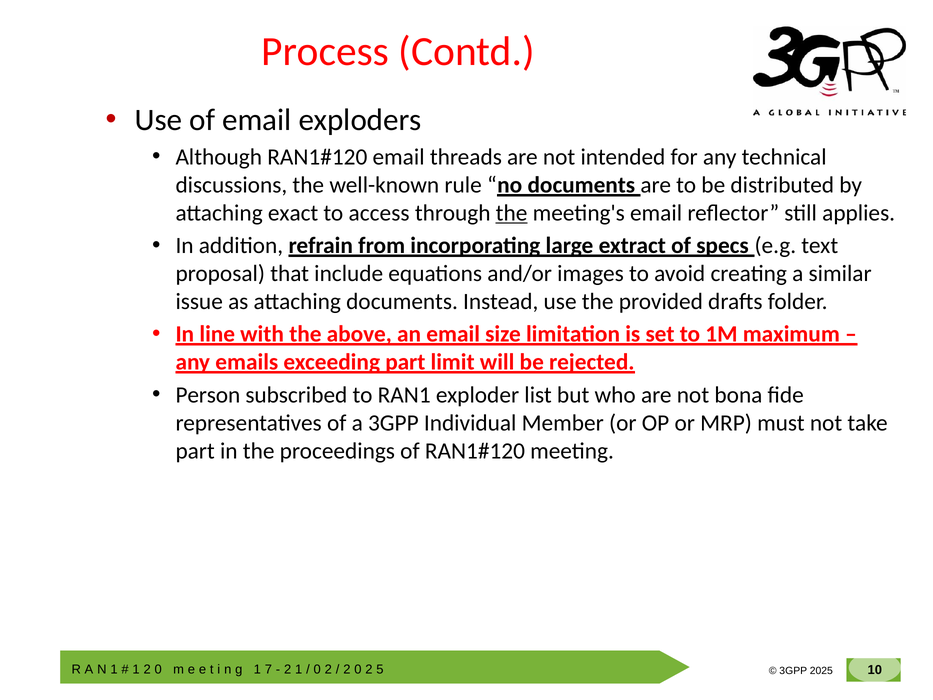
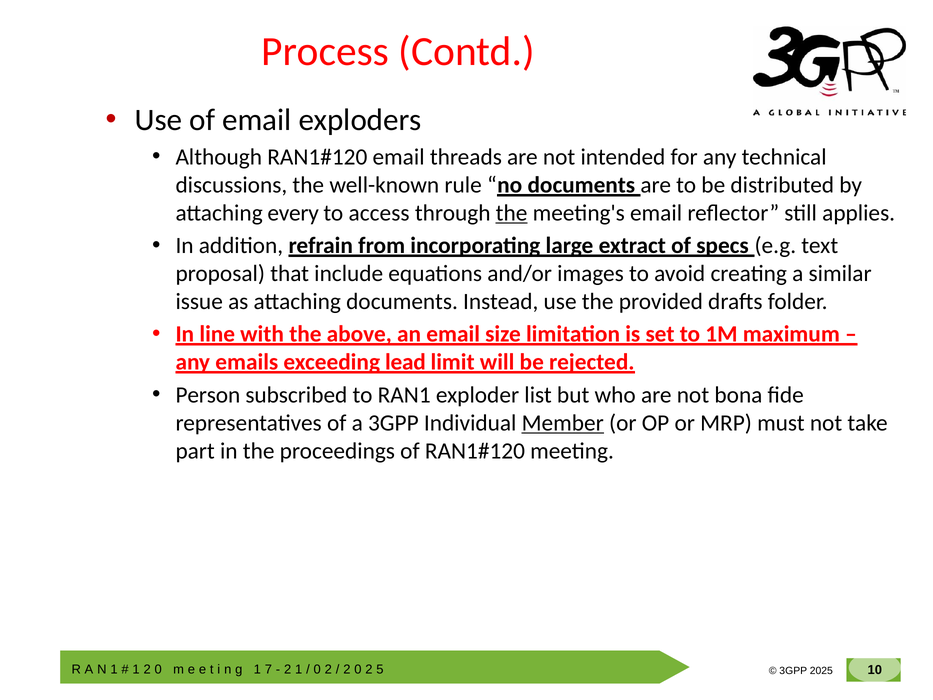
exact: exact -> every (293, 213)
exceeding part: part -> lead (405, 362)
Member underline: none -> present (563, 423)
